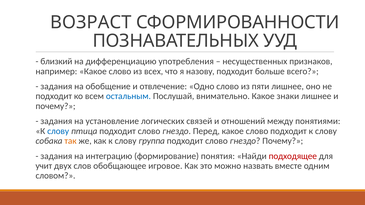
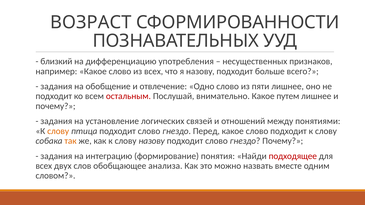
остальным colour: blue -> red (128, 96)
знаки: знаки -> путем (288, 96)
слову colour: blue -> orange (58, 131)
слову группа: группа -> назову (152, 141)
учит: учит -> всех (44, 166)
игровое: игровое -> анализа (165, 166)
